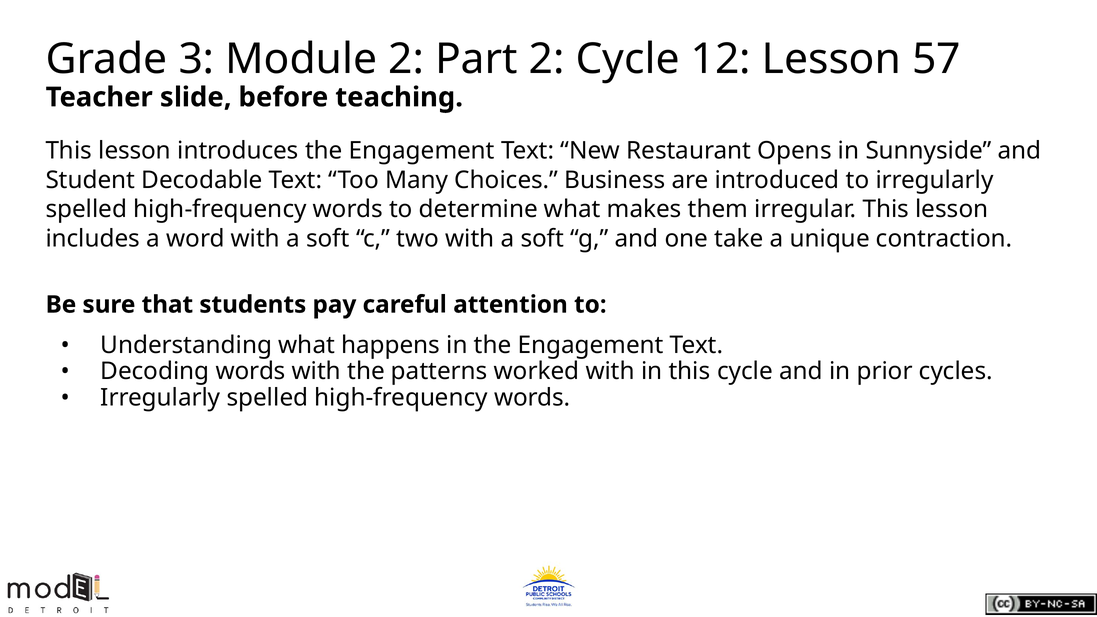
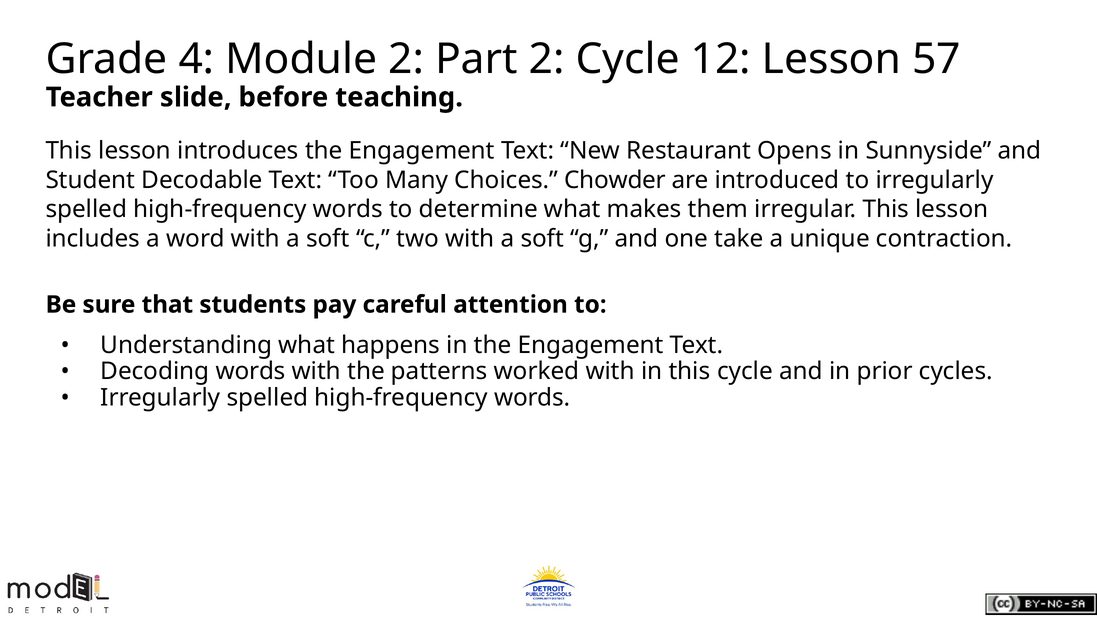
3: 3 -> 4 (196, 59)
Business: Business -> Chowder (615, 180)
